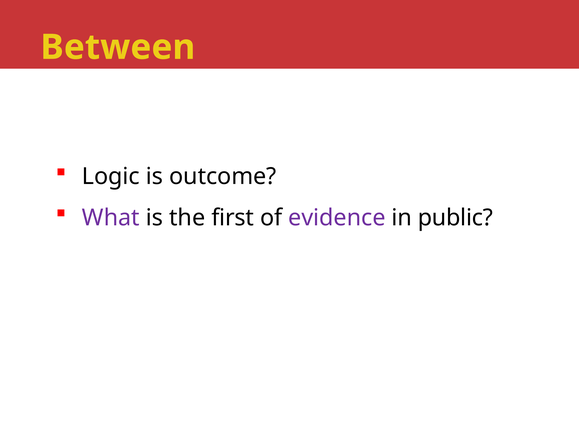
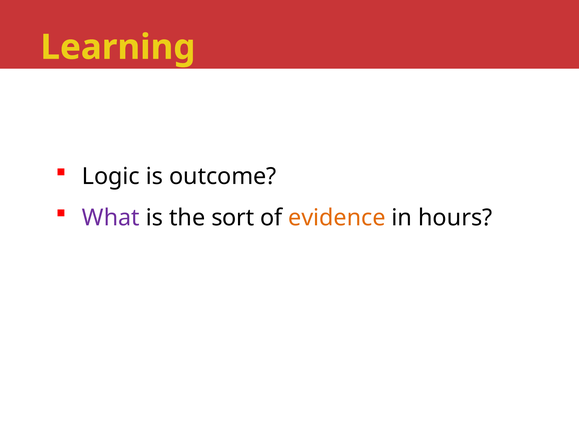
Between: Between -> Learning (118, 47)
first: first -> sort (233, 217)
evidence colour: purple -> orange (337, 217)
public: public -> hours (455, 217)
